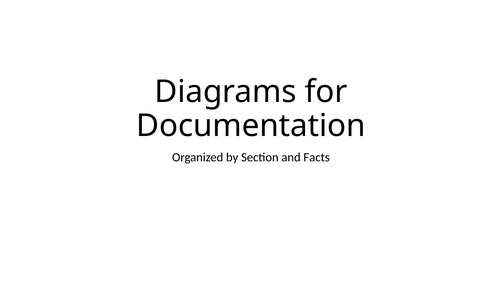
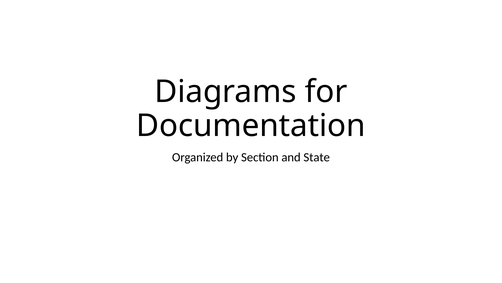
Facts: Facts -> State (317, 157)
